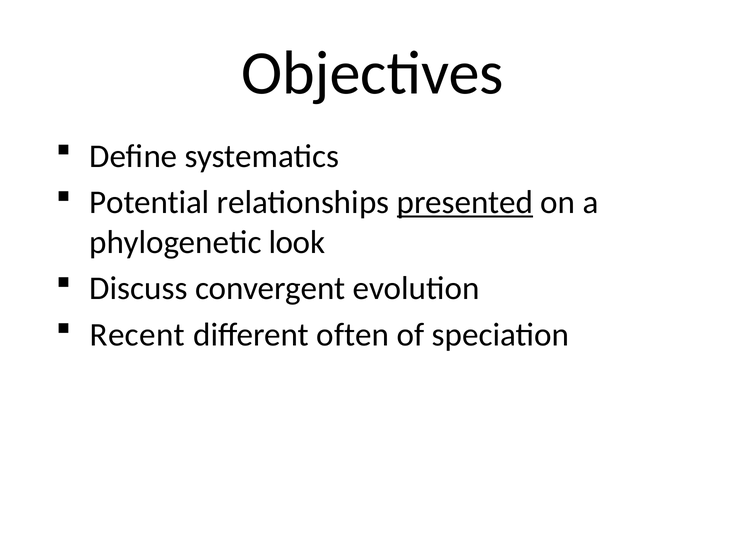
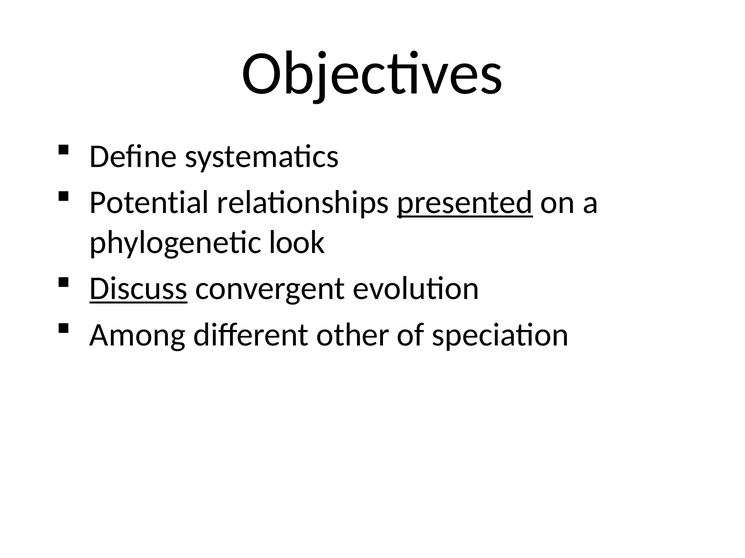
Discuss underline: none -> present (138, 289)
Recent: Recent -> Among (138, 335)
often: often -> other (353, 335)
